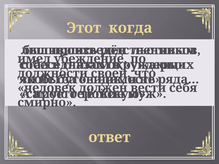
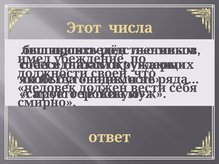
когда: когда -> числа (131, 28)
